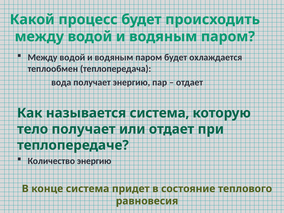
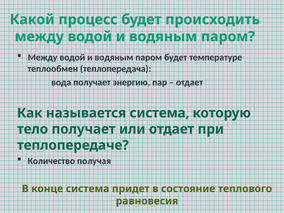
охлаждается: охлаждается -> температуре (216, 57)
Количество энергию: энергию -> получая (94, 161)
